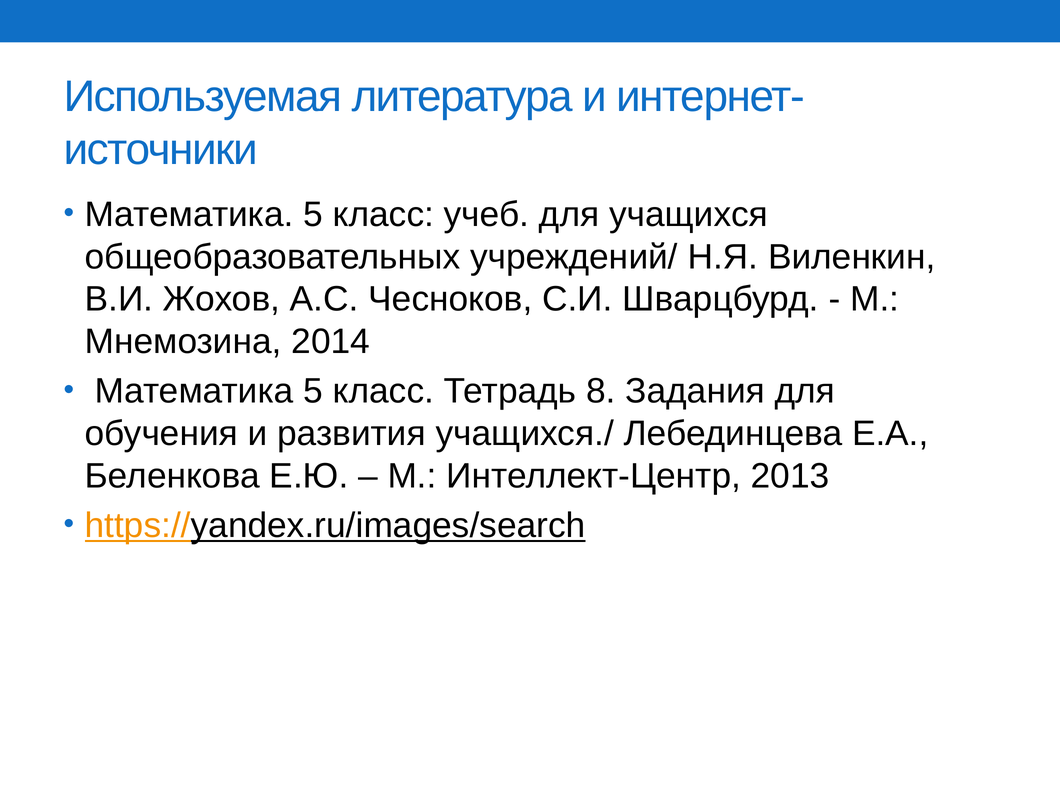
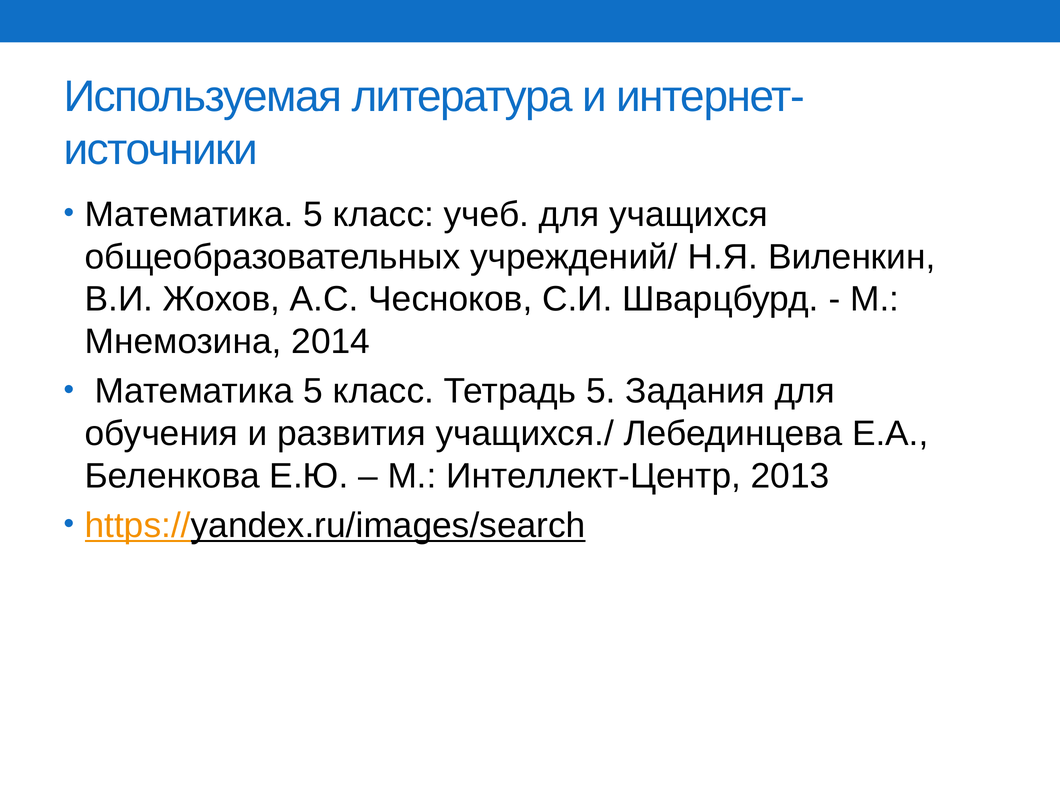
Тетрадь 8: 8 -> 5 (601, 391)
